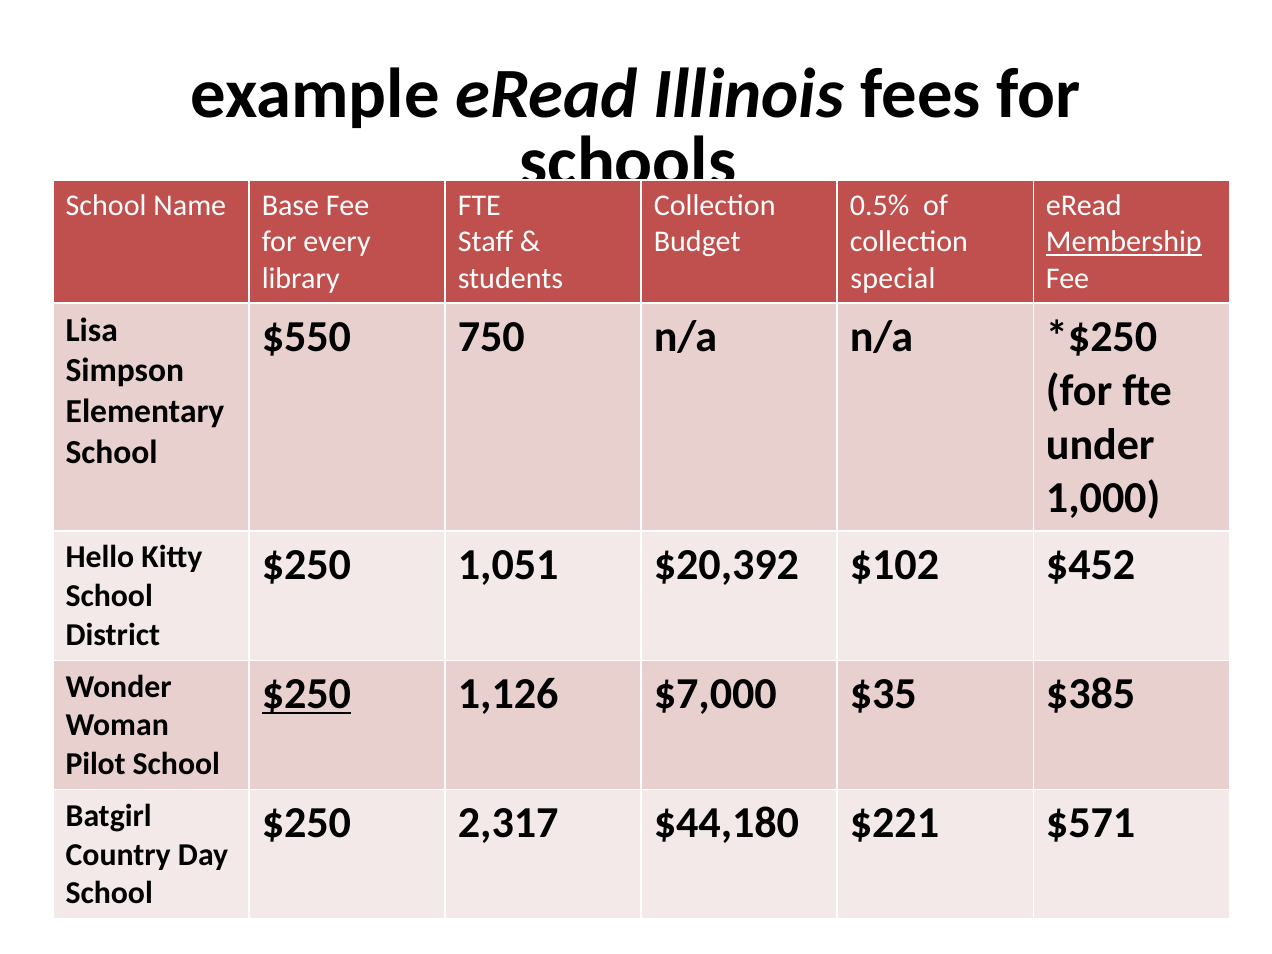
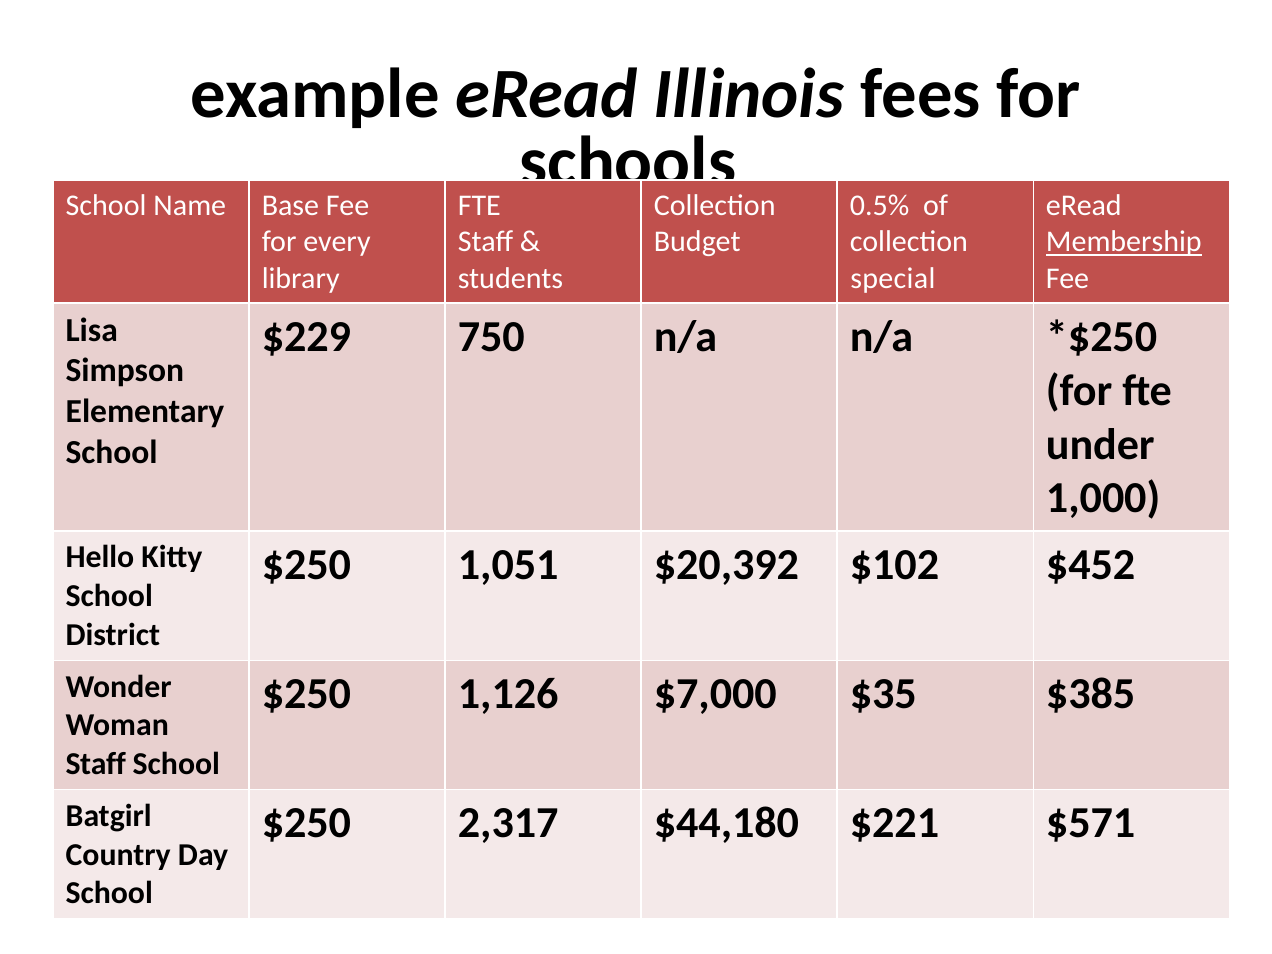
$550: $550 -> $229 (306, 337)
$250 underline: present -> none (306, 694)
Pilot: Pilot -> Staff (96, 764)
